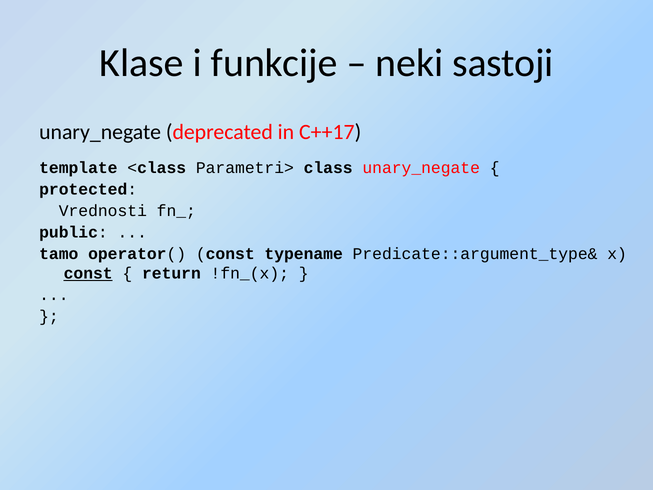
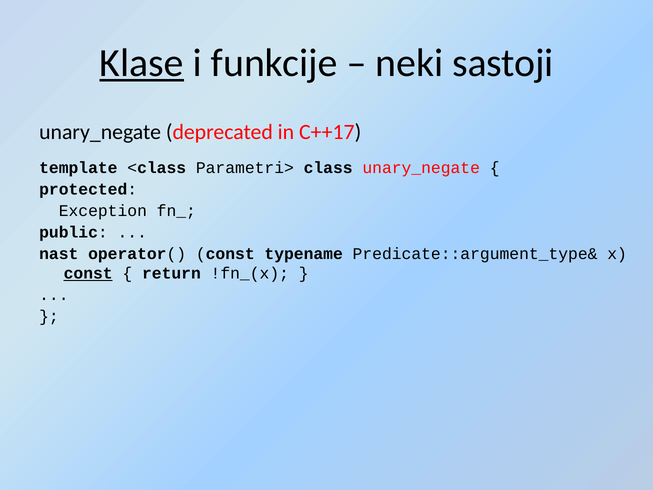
Klase underline: none -> present (142, 63)
Vrednosti: Vrednosti -> Exception (103, 211)
tamo: tamo -> nast (59, 254)
